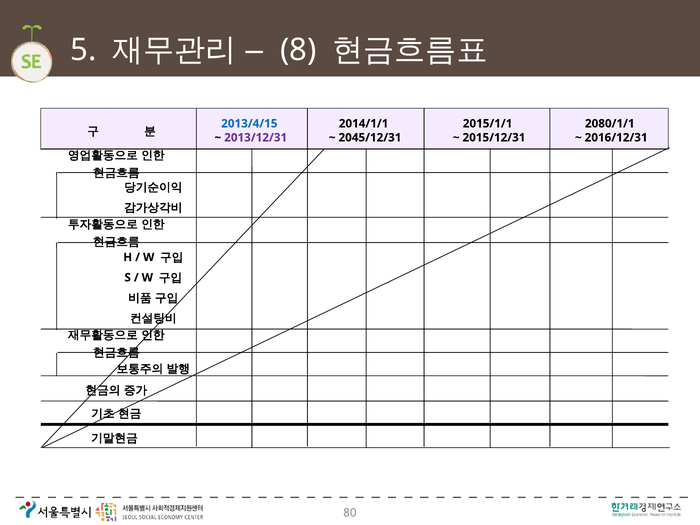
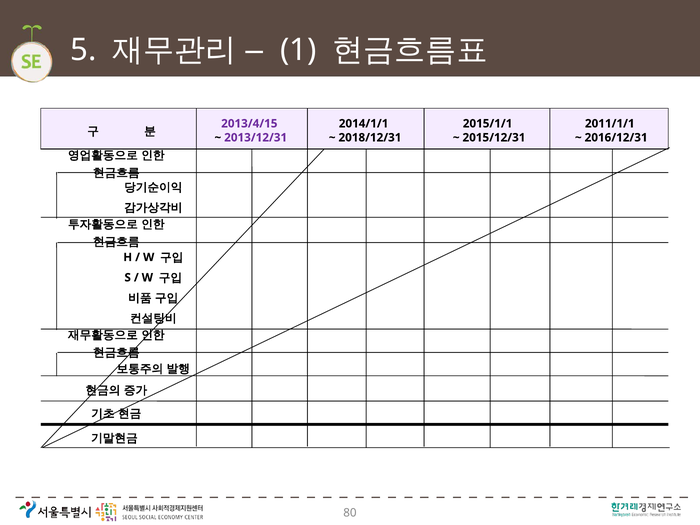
8: 8 -> 1 (298, 50)
2080/1/1: 2080/1/1 -> 2011/1/1 (610, 124)
2013/4/15 colour: blue -> purple (249, 124)
2045/12/31: 2045/12/31 -> 2018/12/31 (370, 138)
